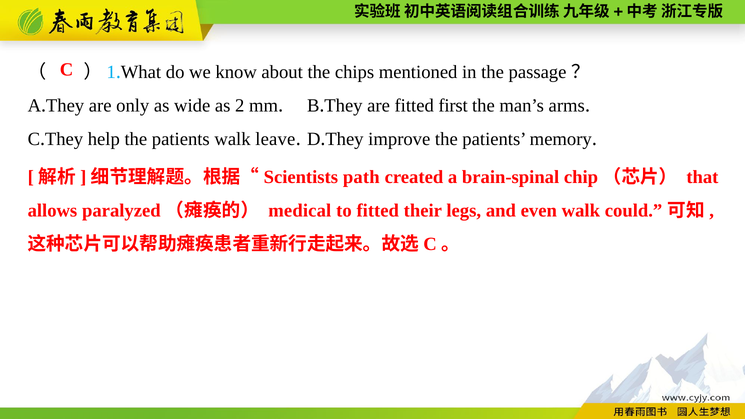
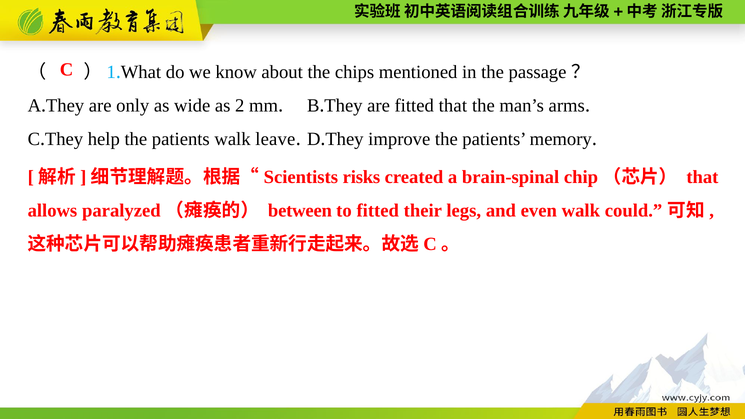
fitted first: first -> that (453, 106)
path: path -> risks (361, 177)
medical: medical -> between (300, 211)
